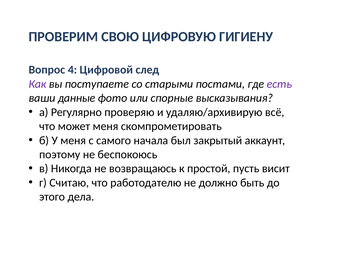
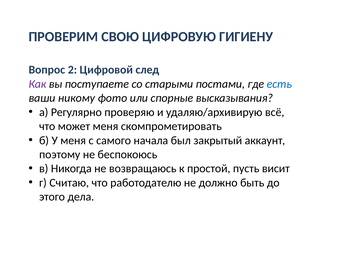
4: 4 -> 2 (72, 70)
есть colour: purple -> blue (279, 84)
данные: данные -> никому (76, 98)
